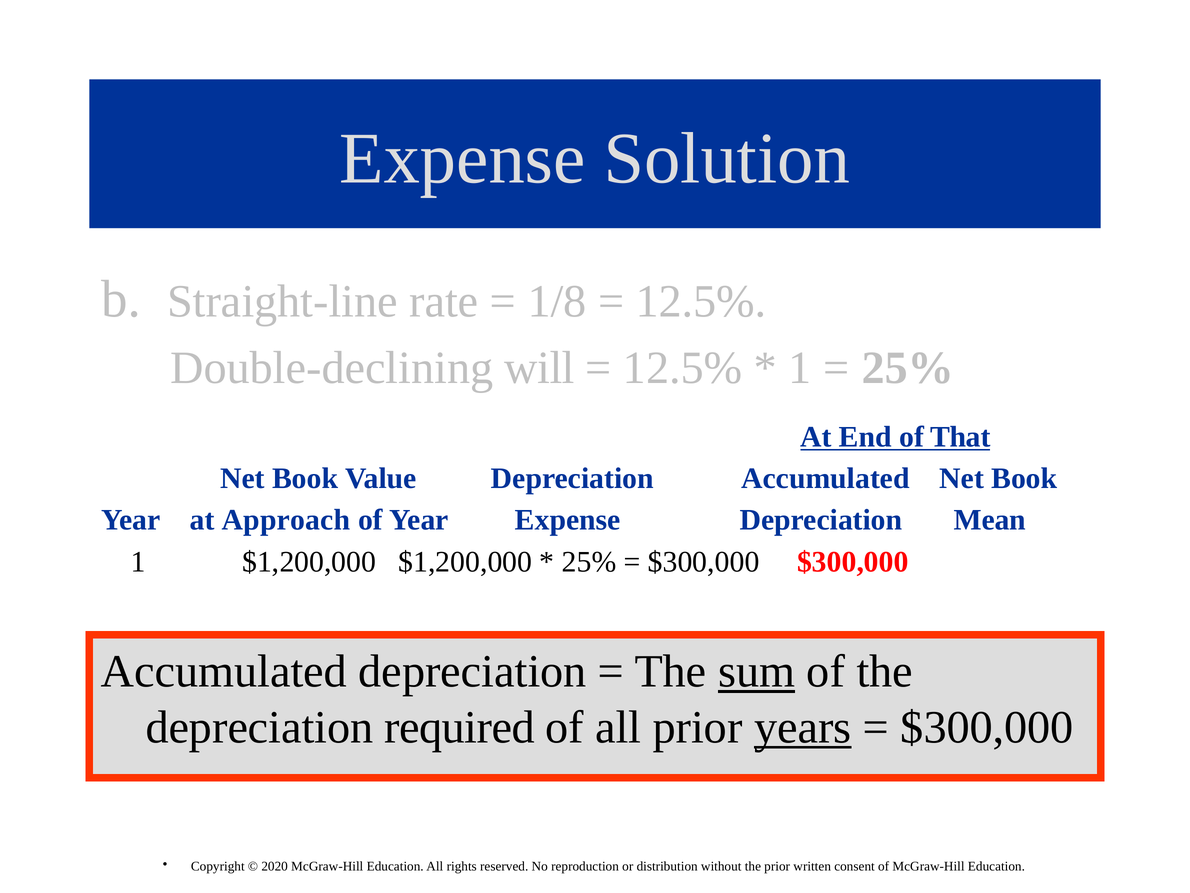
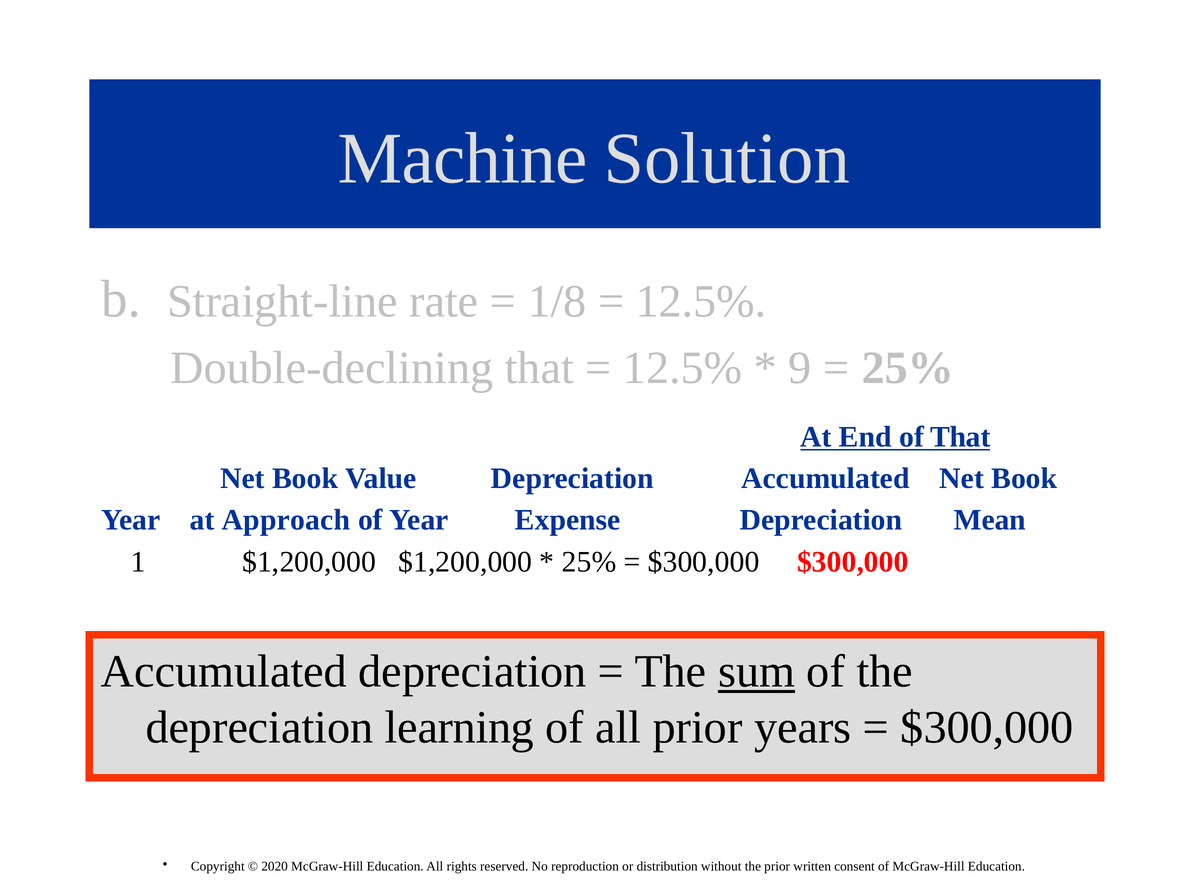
Expense: Expense -> Machine (463, 159)
Double-declining will: will -> that (539, 368)
1: 1 -> 9 (800, 368)
required: required -> learning (459, 727)
years underline: present -> none (803, 727)
